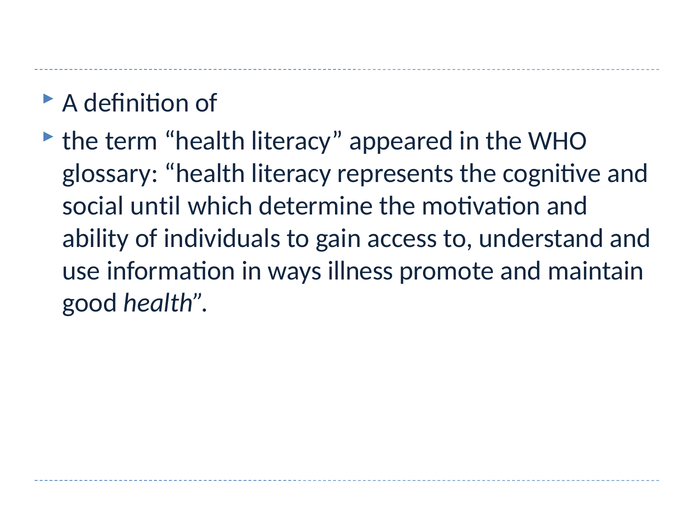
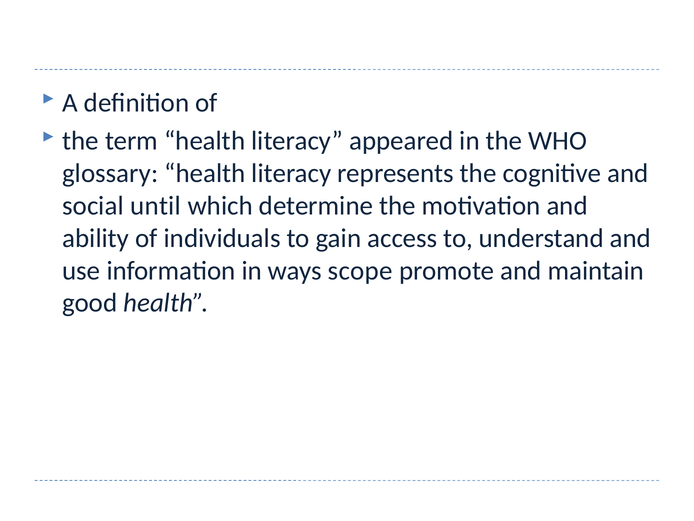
illness: illness -> scope (360, 270)
